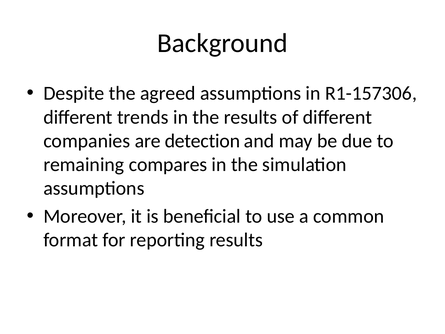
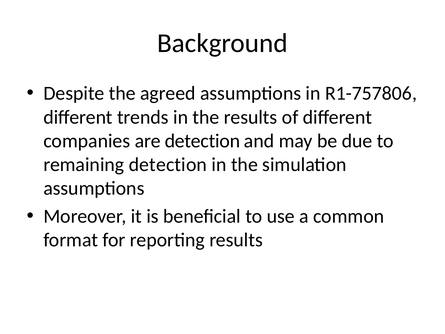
R1-157306: R1-157306 -> R1-757806 (371, 93)
remaining compares: compares -> detection (168, 165)
